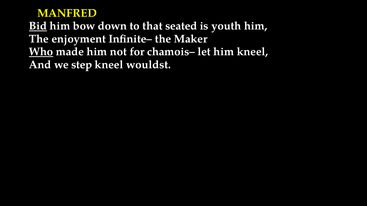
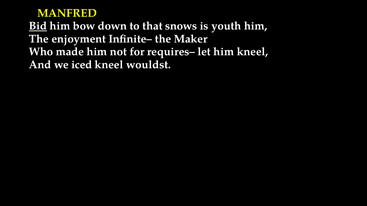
seated: seated -> snows (181, 26)
Who underline: present -> none (41, 52)
chamois–: chamois– -> requires– (171, 52)
step: step -> iced (82, 65)
